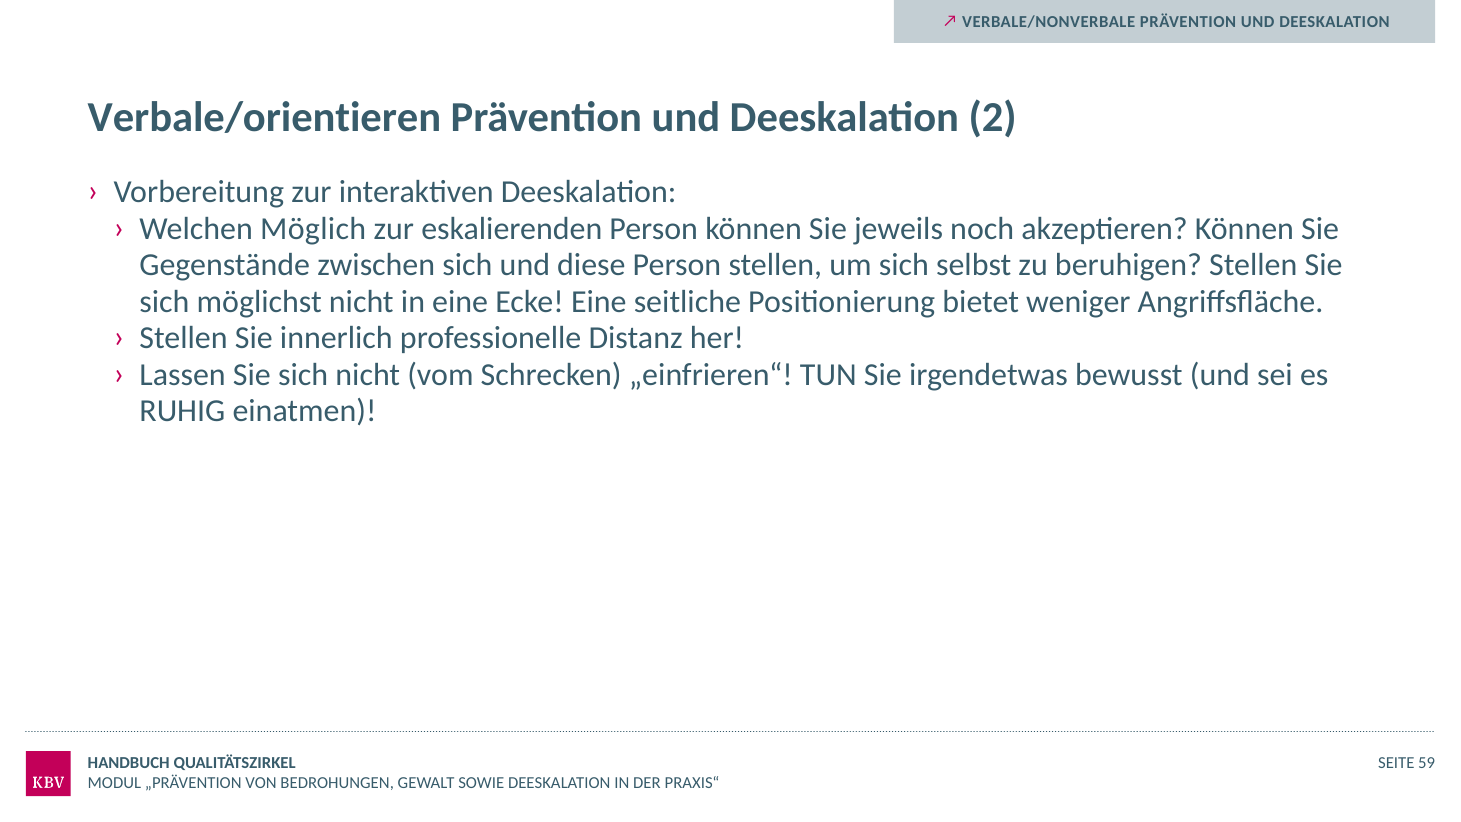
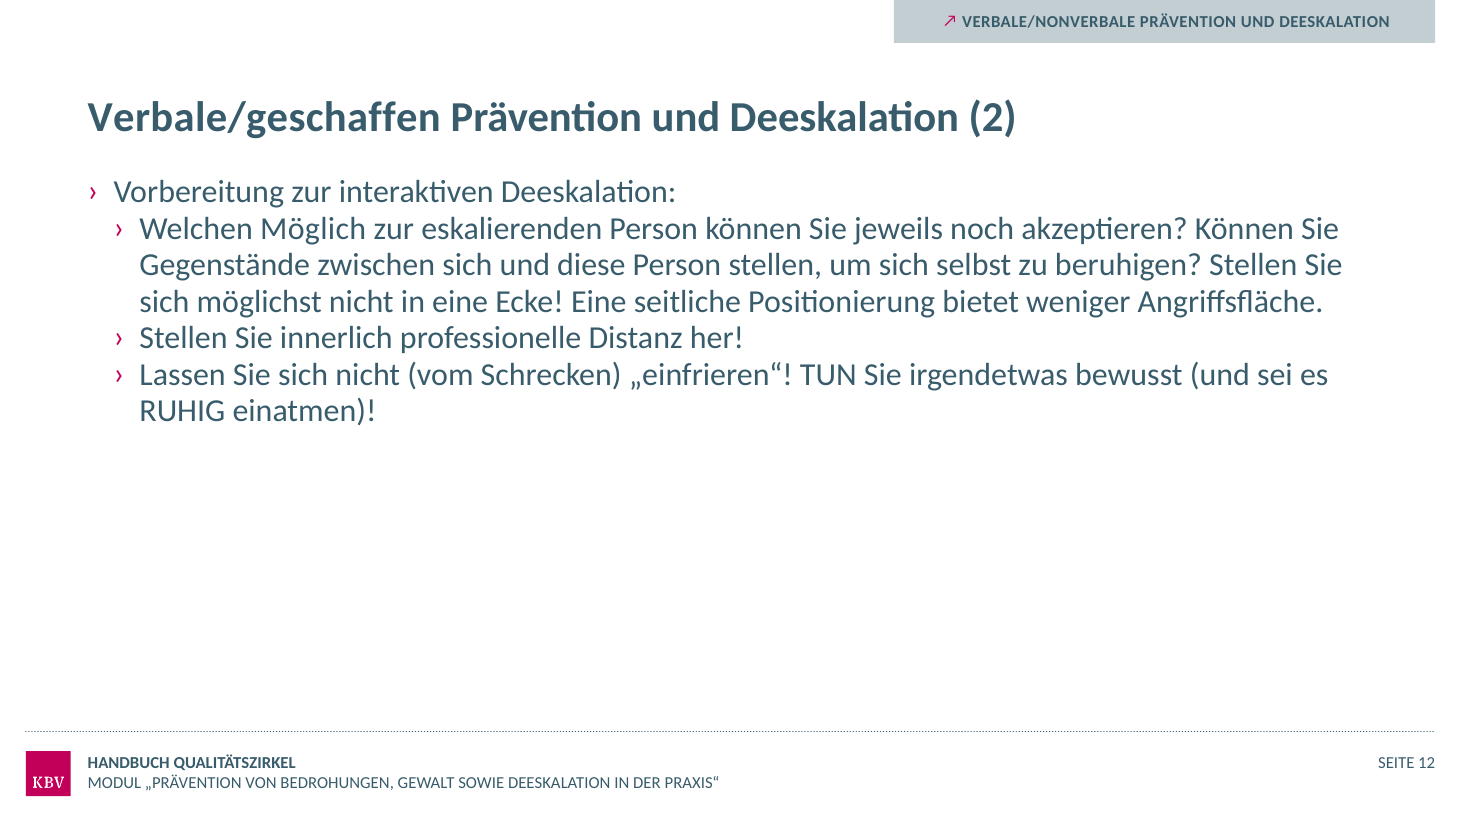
Verbale/orientieren: Verbale/orientieren -> Verbale/geschaffen (264, 117)
59: 59 -> 12 (1427, 763)
